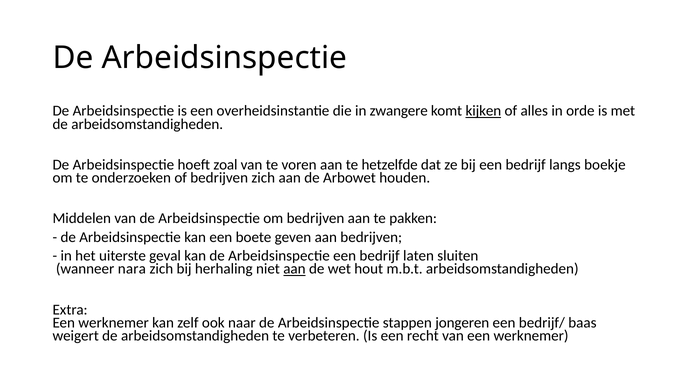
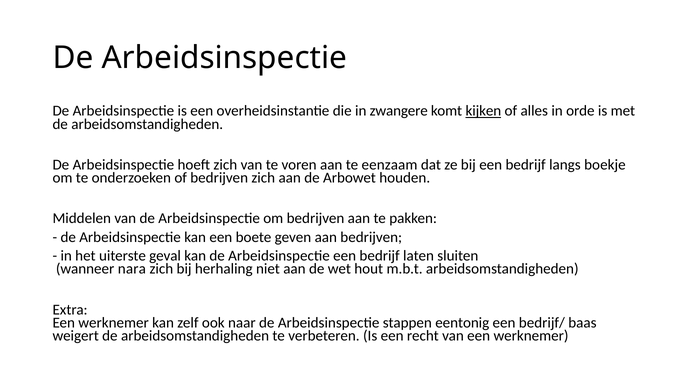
hoeft zoal: zoal -> zich (225, 165)
hetzelfde: hetzelfde -> eenzaam (390, 165)
aan underline: present -> none (294, 269)
jongeren: jongeren -> eentonig (462, 323)
